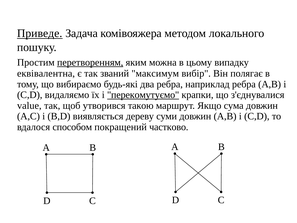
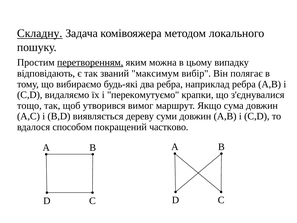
Приведе: Приведе -> Складну (40, 33)
еквівалентна: еквівалентна -> відповідають (46, 73)
перекомутуємо underline: present -> none (143, 95)
value: value -> тощо (29, 105)
такою: такою -> вимог (141, 105)
